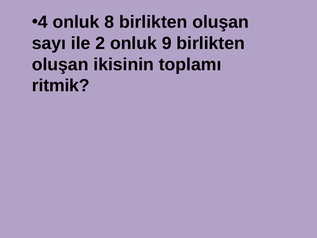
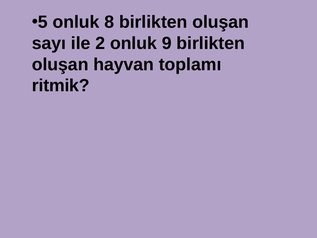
4: 4 -> 5 (43, 22)
ikisinin: ikisinin -> hayvan (124, 64)
